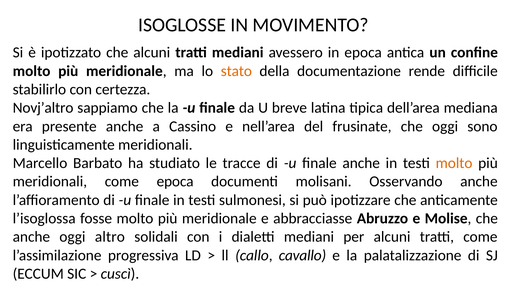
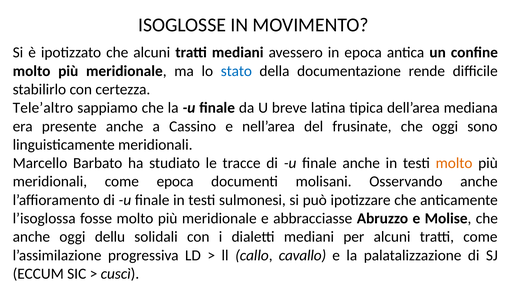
stato colour: orange -> blue (236, 71)
Novj’altro: Novj’altro -> Tele’altro (43, 108)
altro: altro -> dellu (110, 236)
